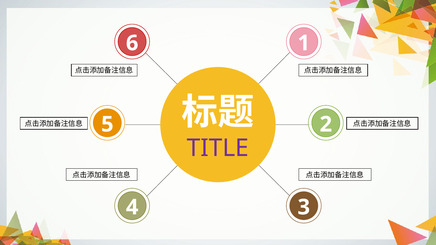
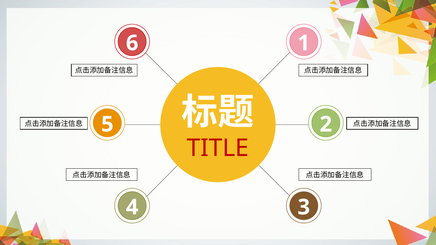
TITLE colour: purple -> red (218, 148)
